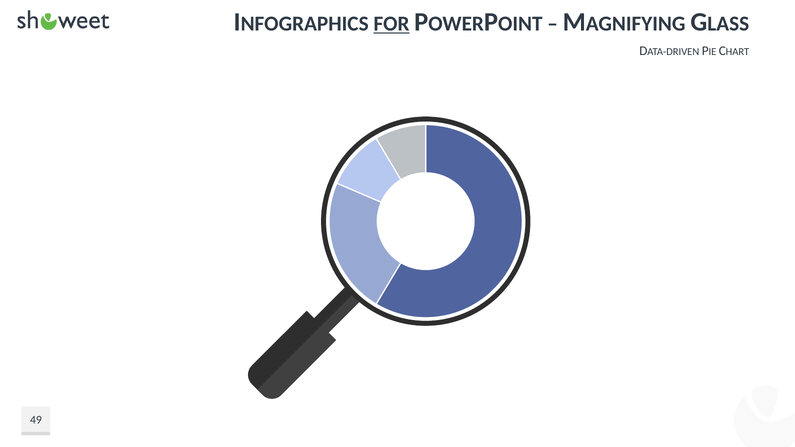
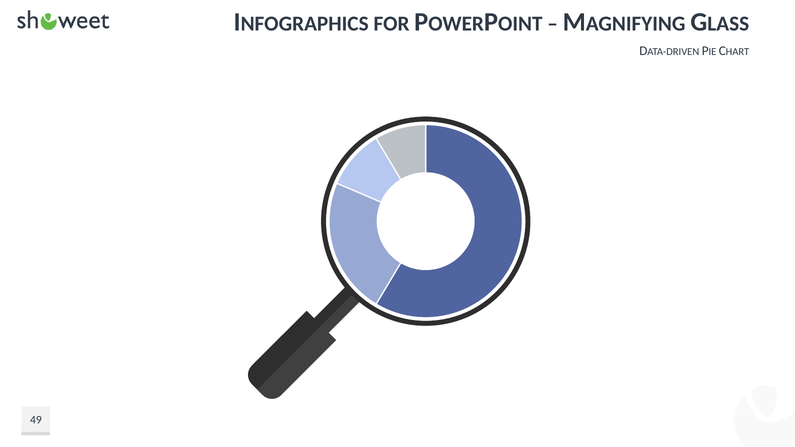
FOR underline: present -> none (391, 24)
